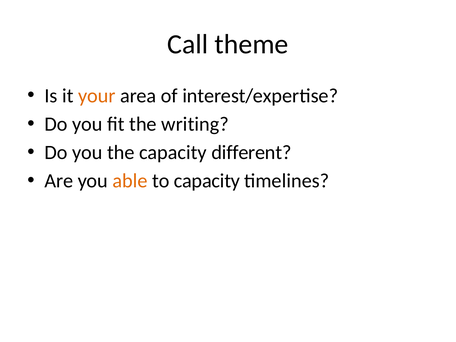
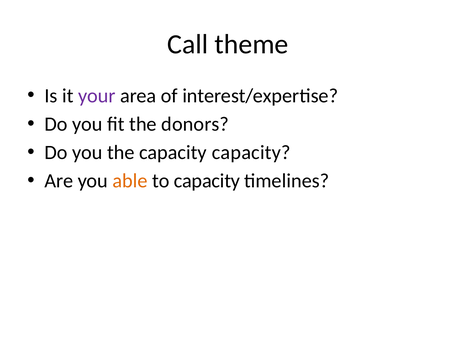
your colour: orange -> purple (97, 96)
writing: writing -> donors (195, 124)
capacity different: different -> capacity (251, 152)
